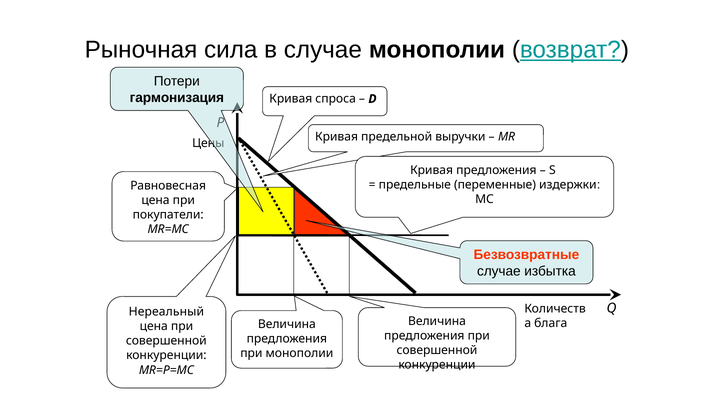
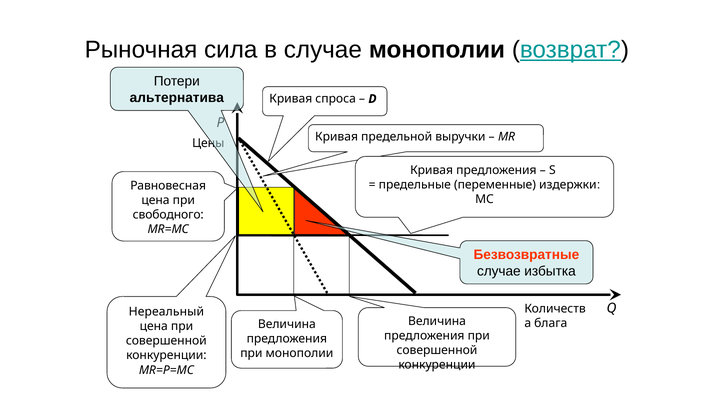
гармонизация: гармонизация -> альтернатива (177, 97)
покупатели: покупатели -> свободного (168, 215)
